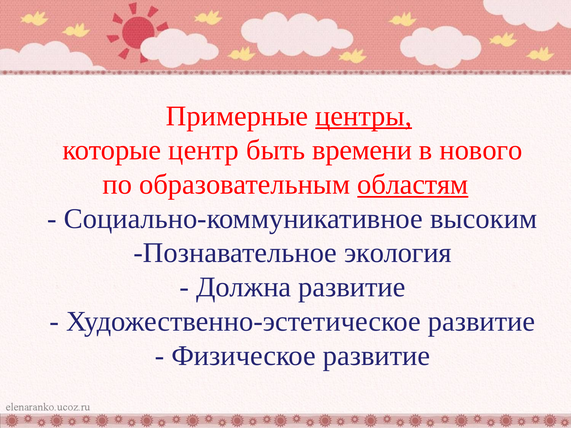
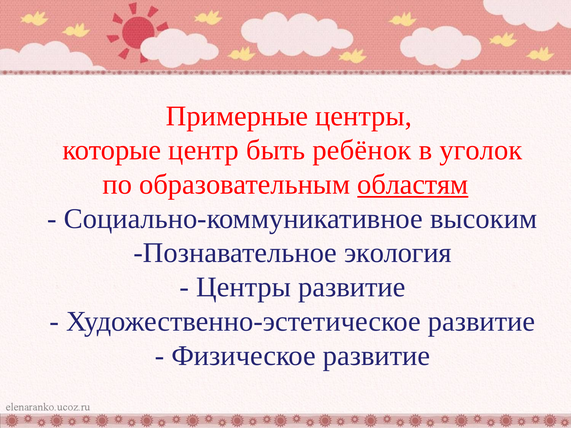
центры underline: present -> none (364, 116)
времени: времени -> ребёнок (362, 150)
нового: нового -> уголок (481, 150)
Должна: Должна -> Центры (244, 287)
